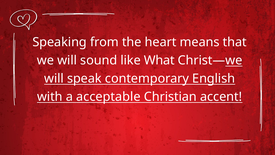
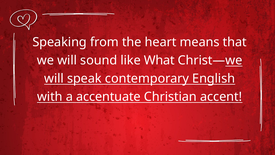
acceptable: acceptable -> accentuate (108, 97)
